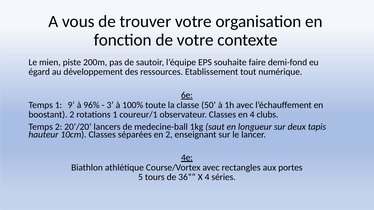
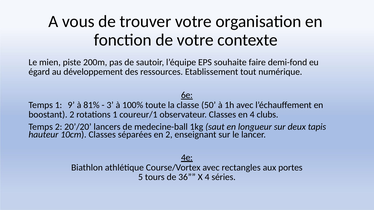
96%: 96% -> 81% (91, 105)
